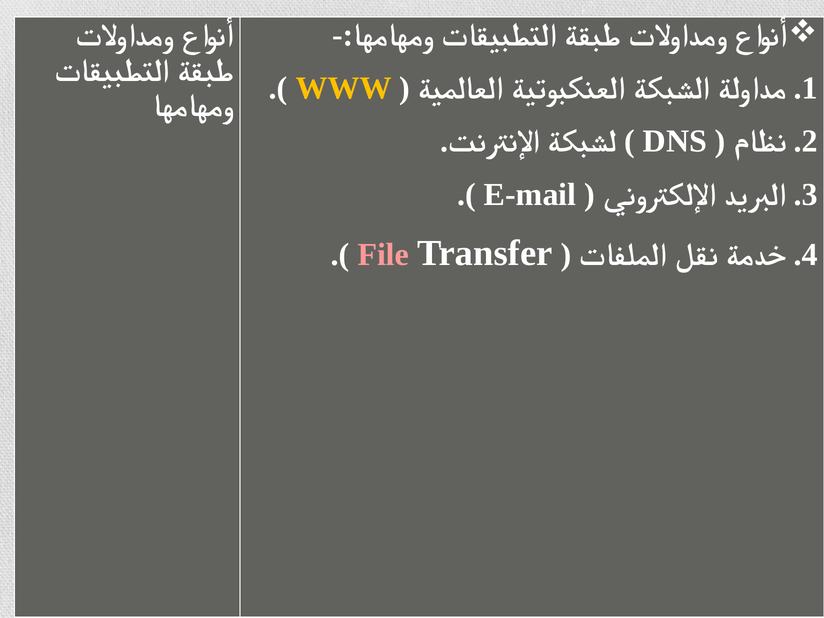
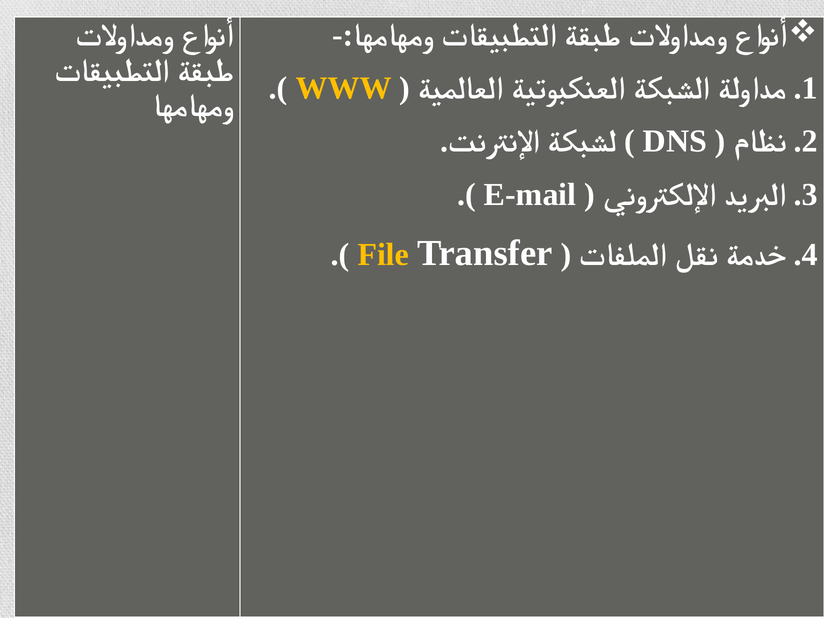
File colour: pink -> yellow (383, 254)
